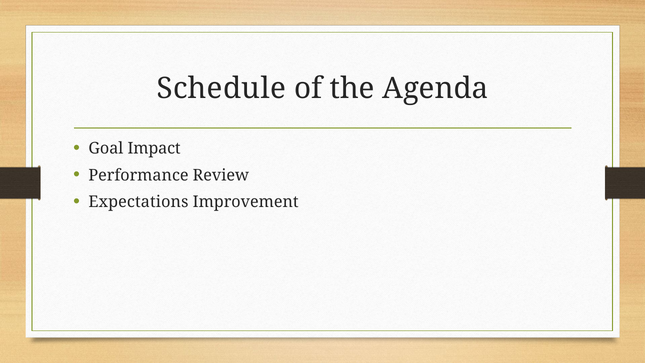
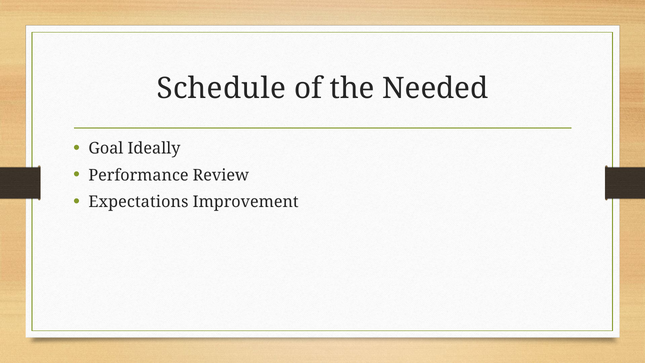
Agenda: Agenda -> Needed (435, 88)
Impact: Impact -> Ideally (154, 149)
